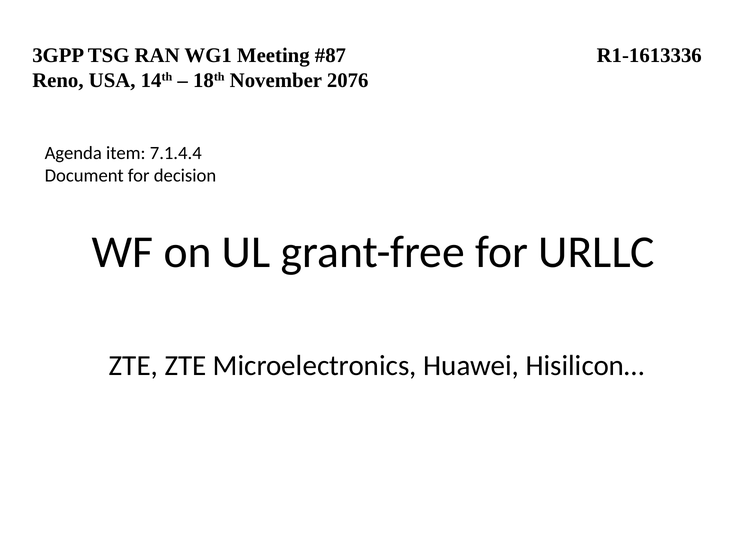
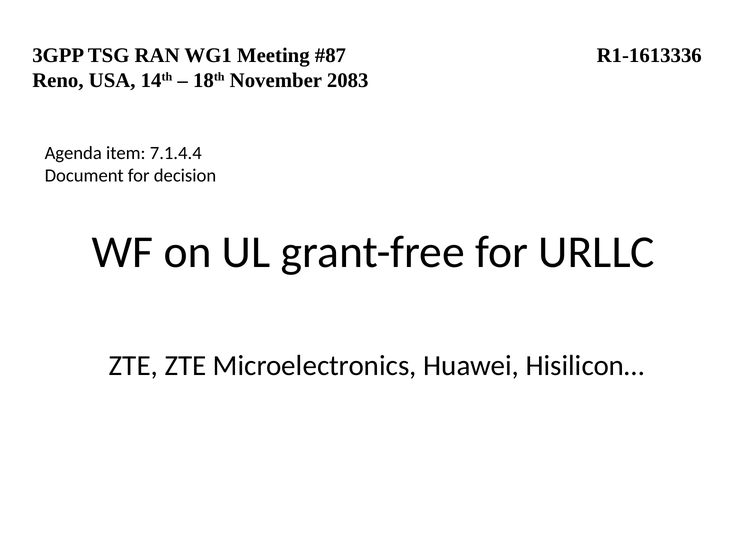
2076: 2076 -> 2083 (348, 80)
